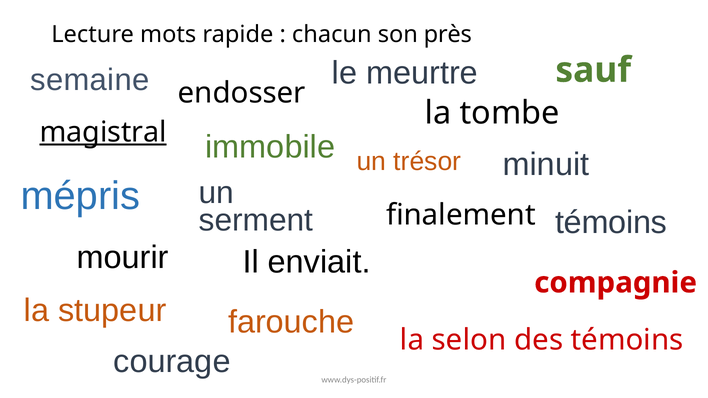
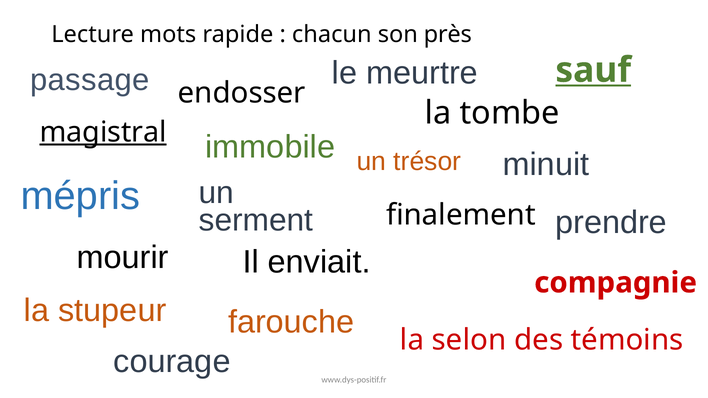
sauf underline: none -> present (593, 70)
semaine: semaine -> passage (90, 80)
témoins: témoins -> prendre (611, 223)
